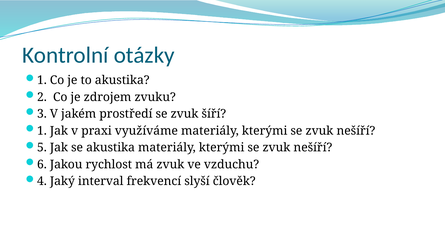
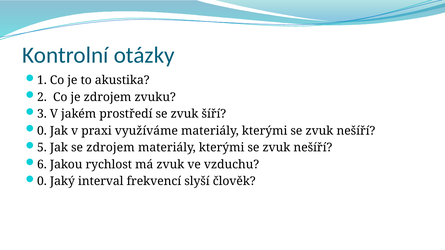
1: 1 -> 0 (42, 131)
se akustika: akustika -> zdrojem (110, 148)
4: 4 -> 0 (42, 182)
